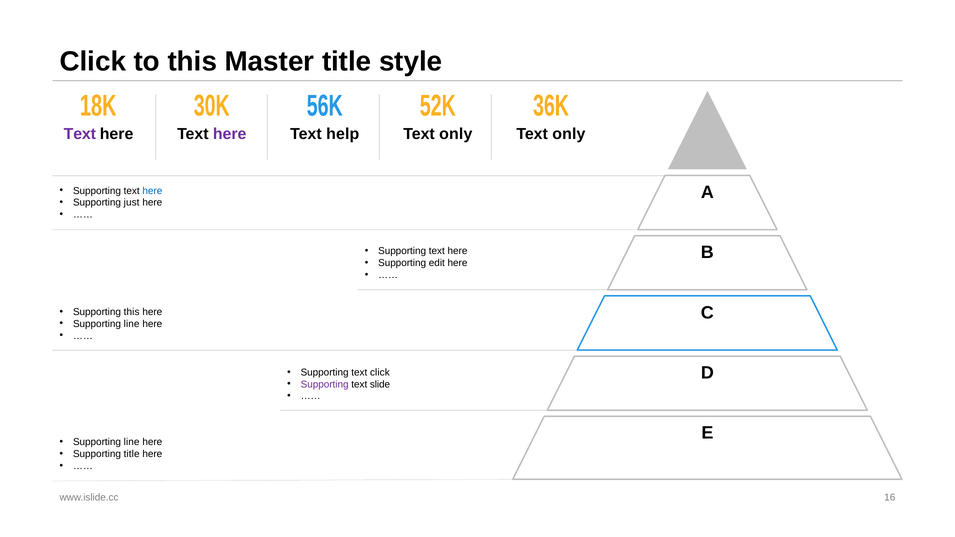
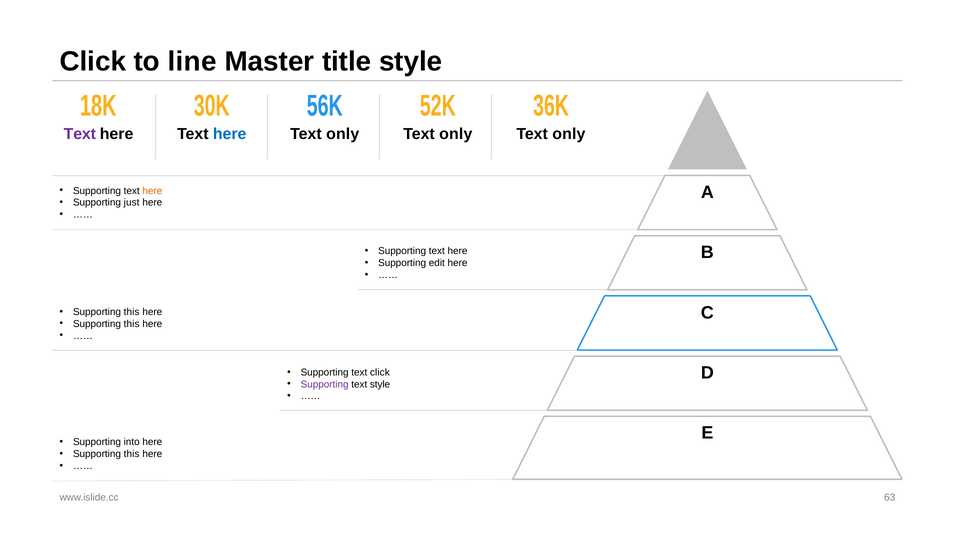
to this: this -> line (192, 62)
here colour: purple -> blue (230, 134)
help: help -> only (343, 134)
here colour: blue -> orange (152, 191)
line: line -> this (132, 324)
text slide: slide -> style (380, 384)
line: line -> into (132, 442)
title: title -> this (132, 454)
16: 16 -> 63 (890, 498)
